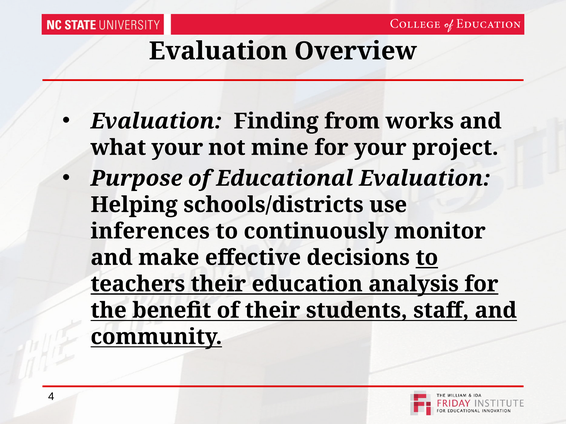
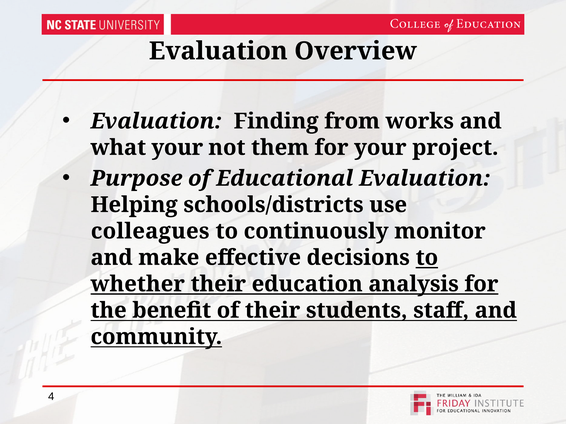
mine: mine -> them (280, 148)
inferences: inferences -> colleagues (150, 231)
teachers: teachers -> whether (138, 284)
